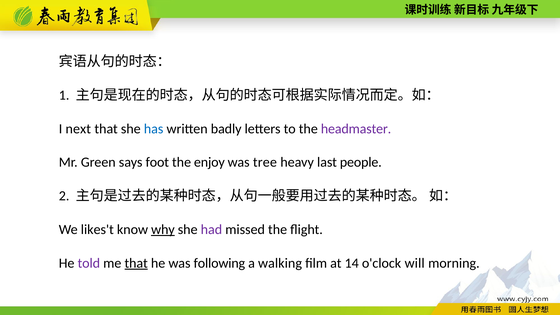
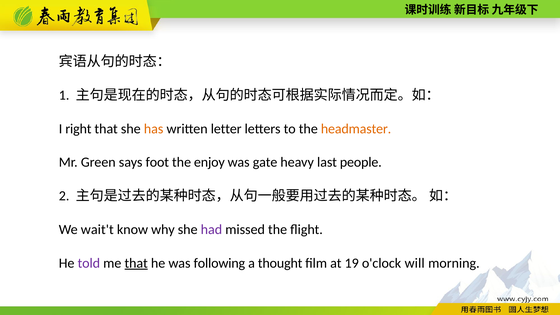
next: next -> right (78, 129)
has colour: blue -> orange (154, 129)
badly: badly -> letter (226, 129)
headmaster colour: purple -> orange (356, 129)
tree: tree -> gate (265, 162)
likes't: likes't -> wait't (97, 230)
why underline: present -> none (163, 230)
walking: walking -> thought (280, 263)
14: 14 -> 19 (352, 263)
